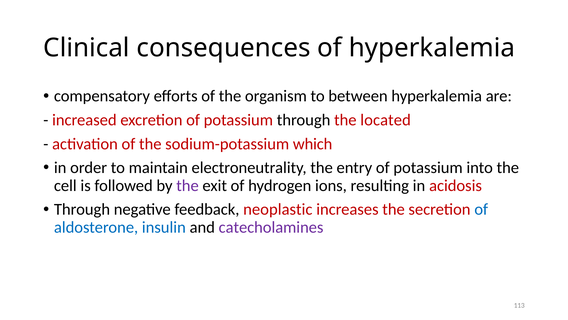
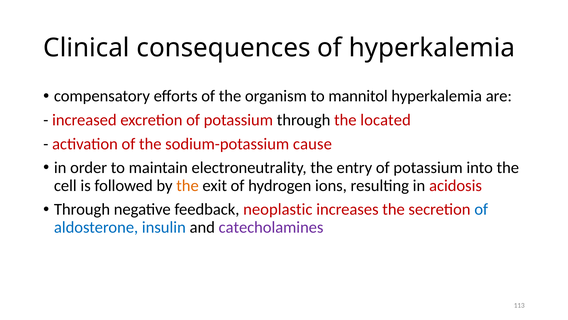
between: between -> mannitol (358, 96)
which: which -> cause (312, 144)
the colour: purple -> orange (188, 185)
